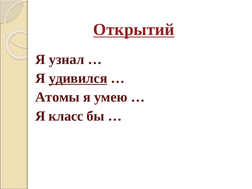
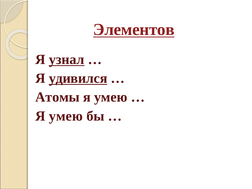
Открытий: Открытий -> Элементов (134, 30)
узнал underline: none -> present (67, 60)
класс: класс -> умею (66, 116)
